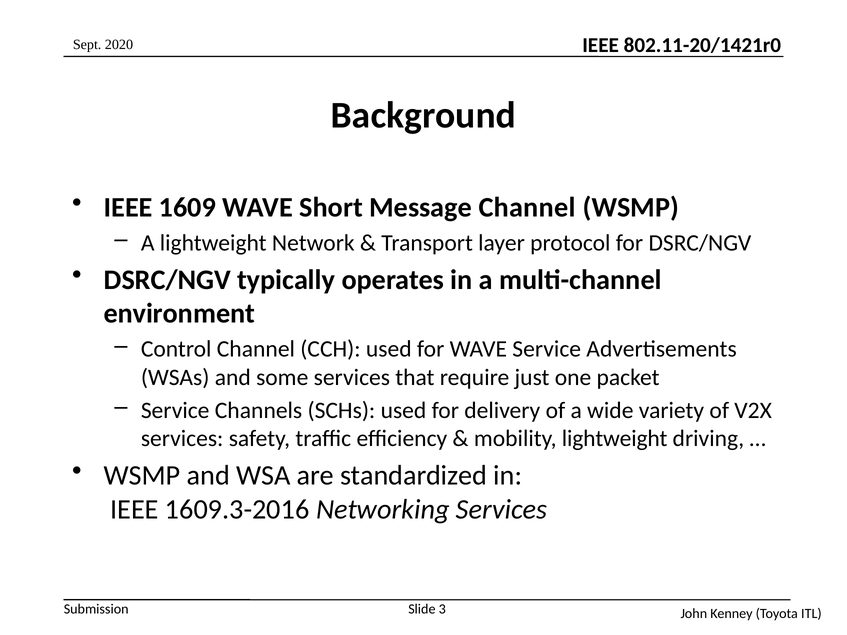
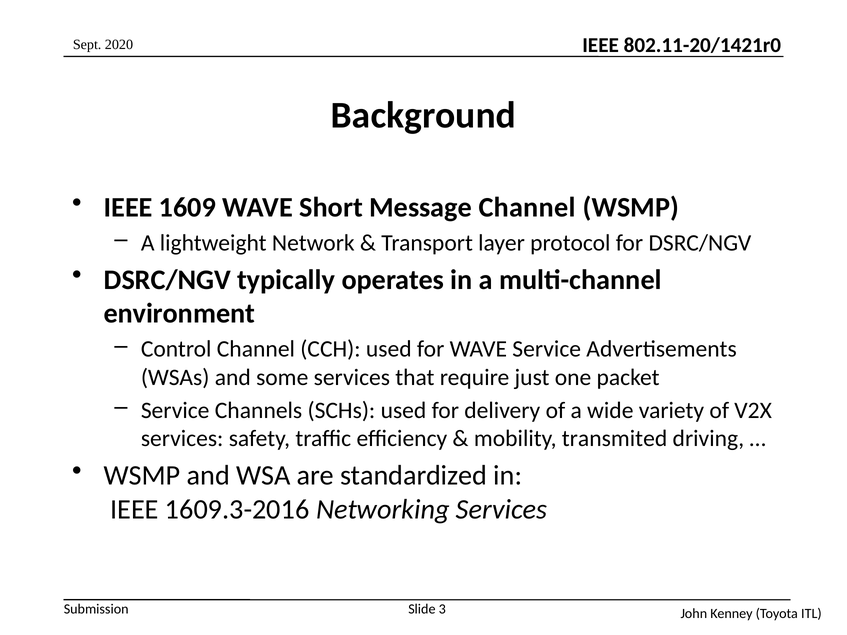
mobility lightweight: lightweight -> transmited (615, 439)
